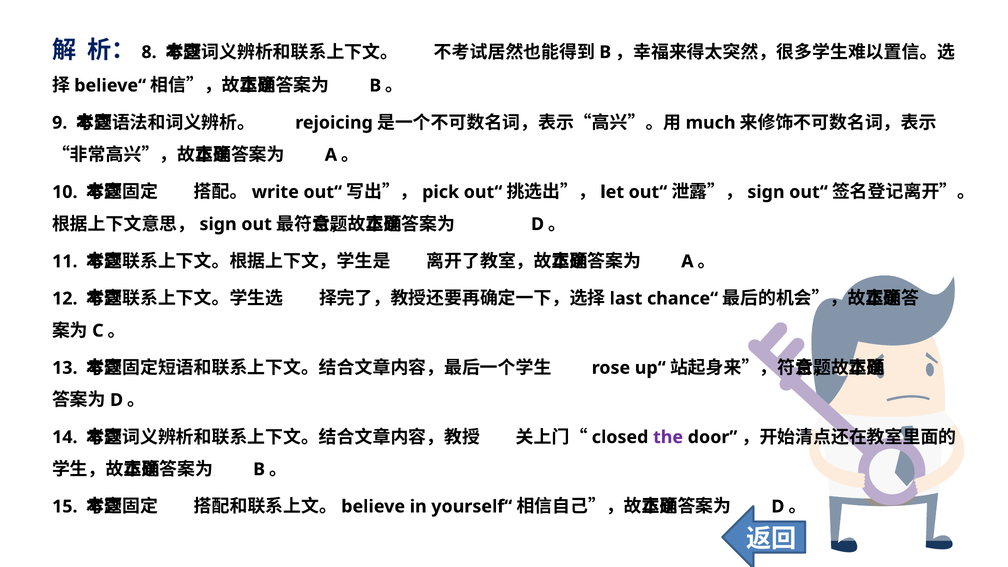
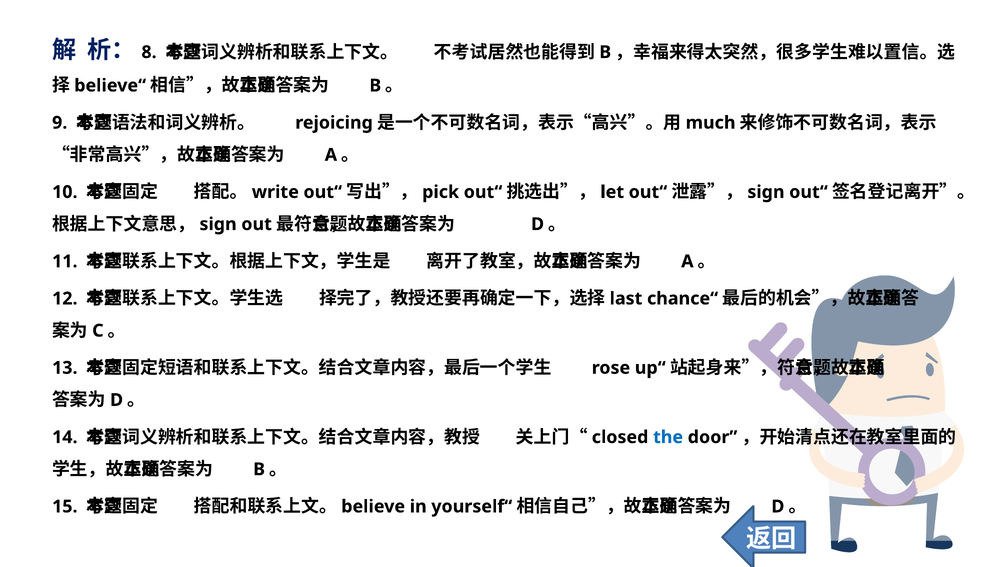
the colour: purple -> blue (668, 437)
